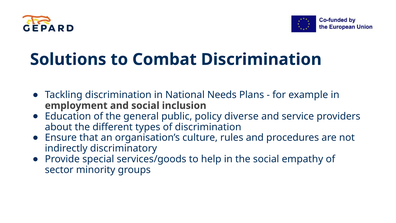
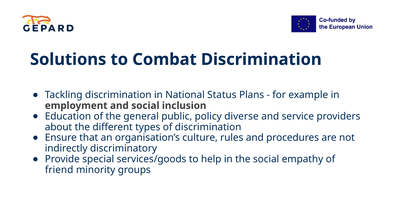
Needs: Needs -> Status (222, 95)
sector: sector -> friend (59, 170)
